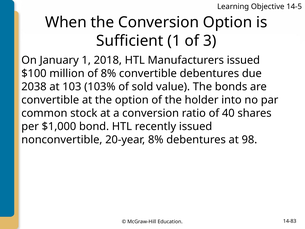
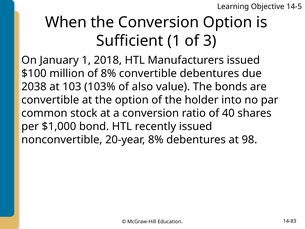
sold: sold -> also (142, 87)
